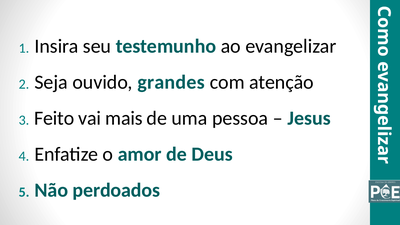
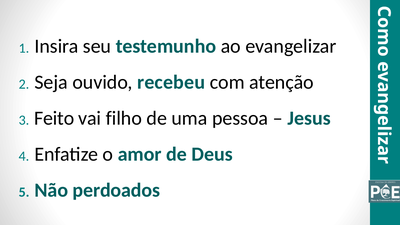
grandes: grandes -> recebeu (171, 82)
mais: mais -> filho (124, 118)
